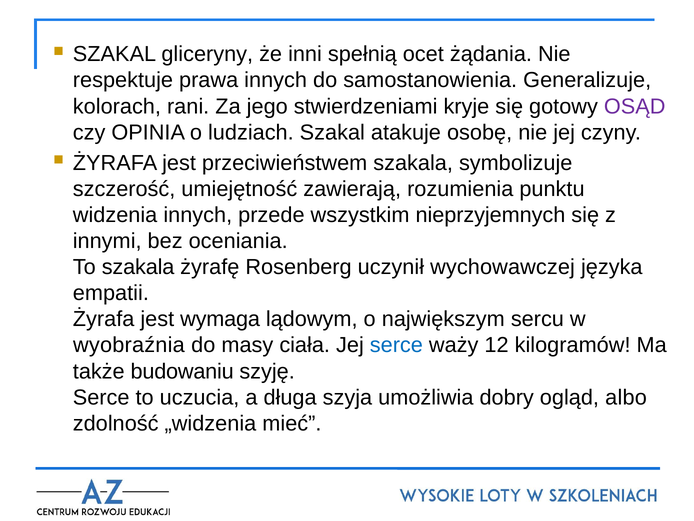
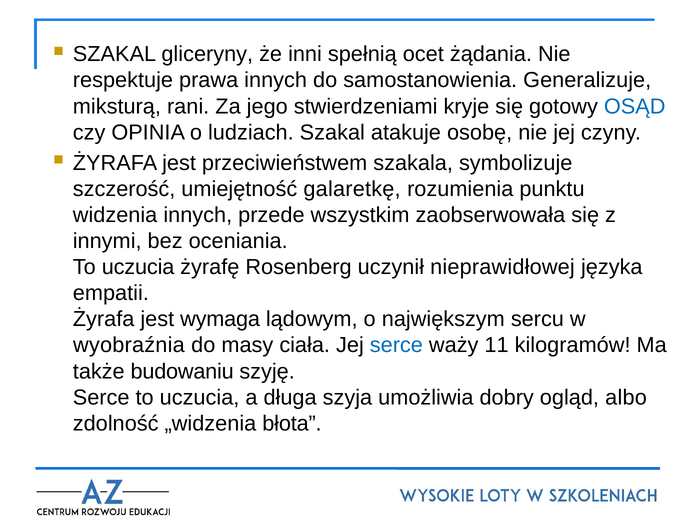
kolorach: kolorach -> miksturą (117, 106)
OSĄD colour: purple -> blue (635, 106)
zawierają: zawierają -> galaretkę (352, 189)
nieprzyjemnych: nieprzyjemnych -> zaobserwowała (490, 215)
szakala: szakala -> uczucia (138, 267)
wychowawczej: wychowawczej -> nieprawidłowej (502, 267)
12: 12 -> 11 (497, 345)
mieć: mieć -> błota (292, 423)
